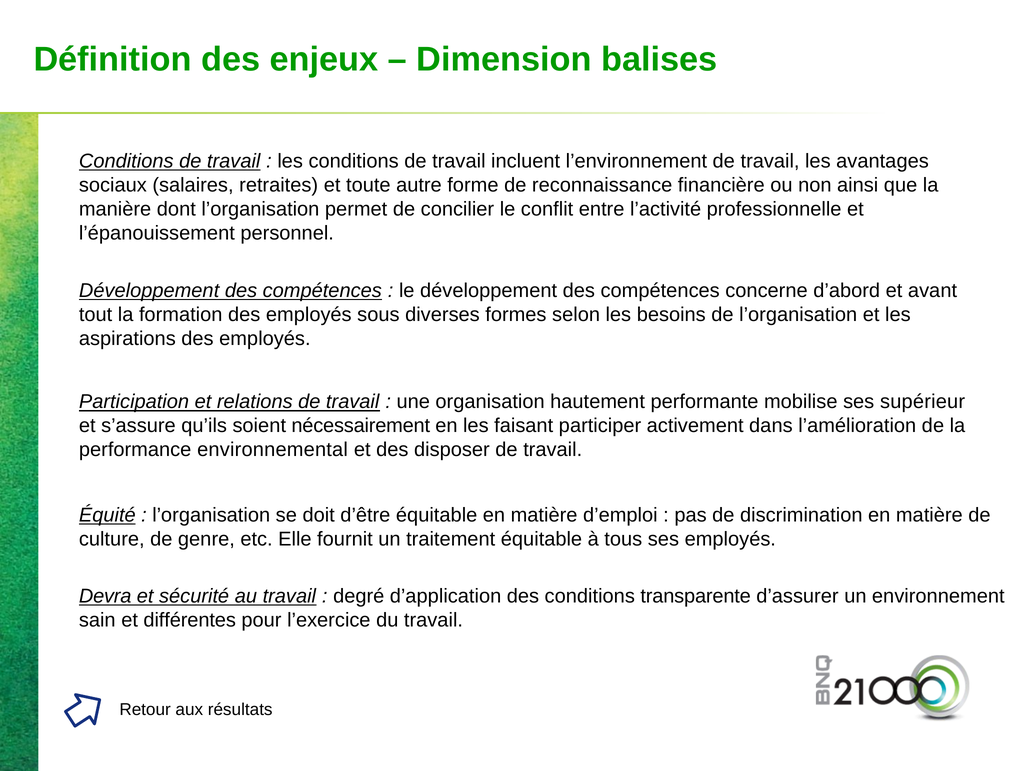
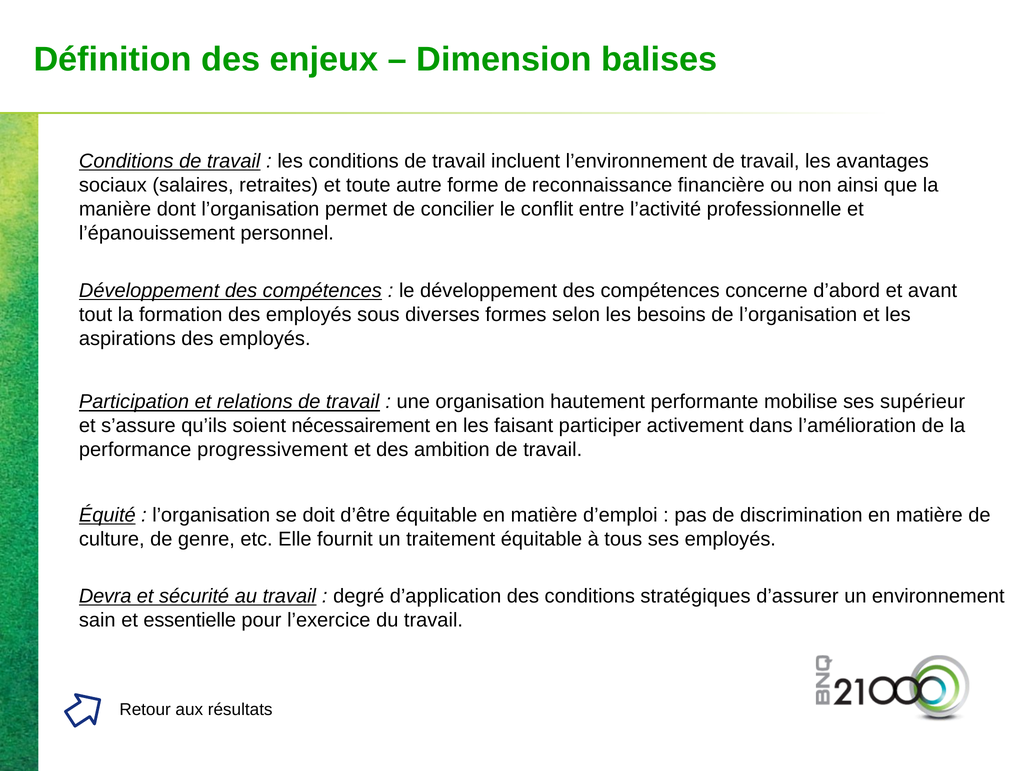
environnemental: environnemental -> progressivement (273, 450)
disposer: disposer -> ambition (452, 450)
transparente: transparente -> stratégiques (696, 597)
différentes: différentes -> essentielle (190, 621)
